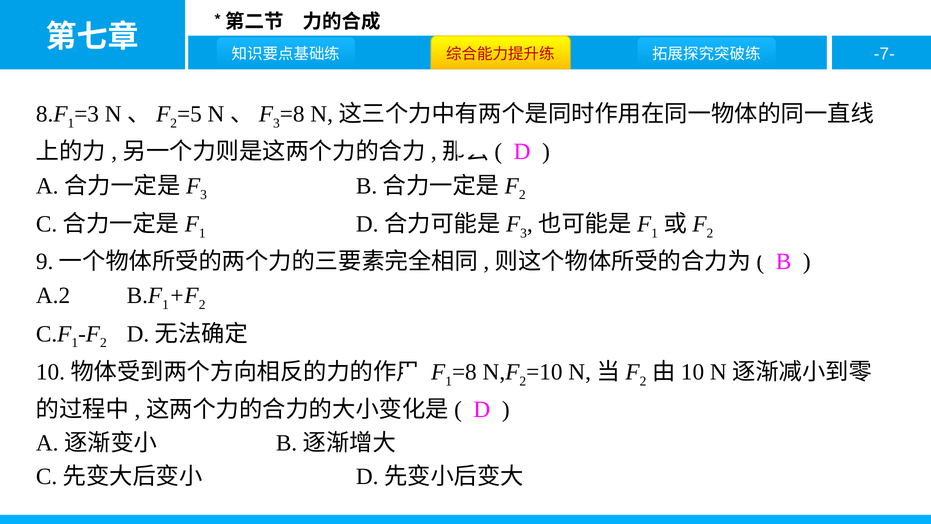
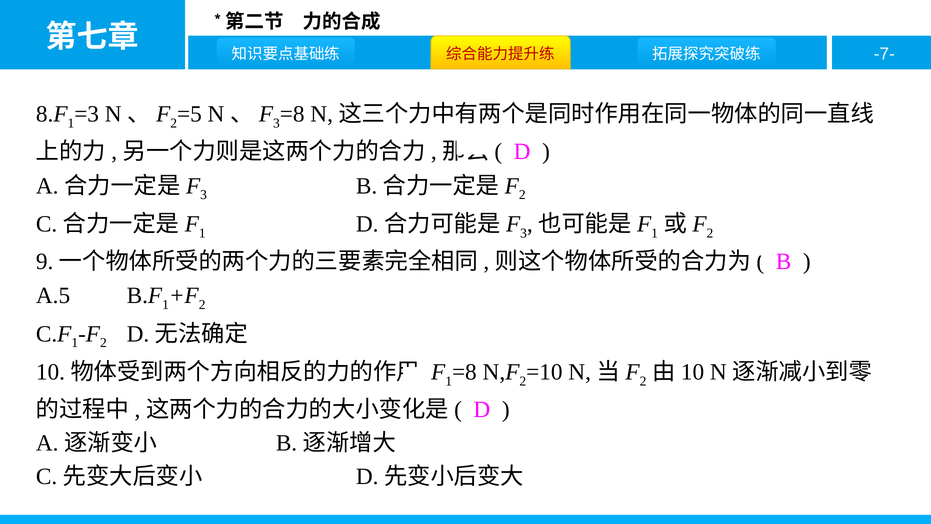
A.2: A.2 -> A.5 (53, 296)
